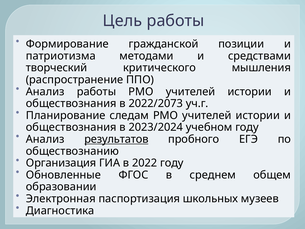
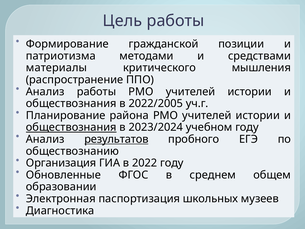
творческий: творческий -> материалы (57, 68)
2022/2073: 2022/2073 -> 2022/2005 (156, 103)
следам: следам -> района (129, 115)
обществознания underline: none -> present (71, 127)
